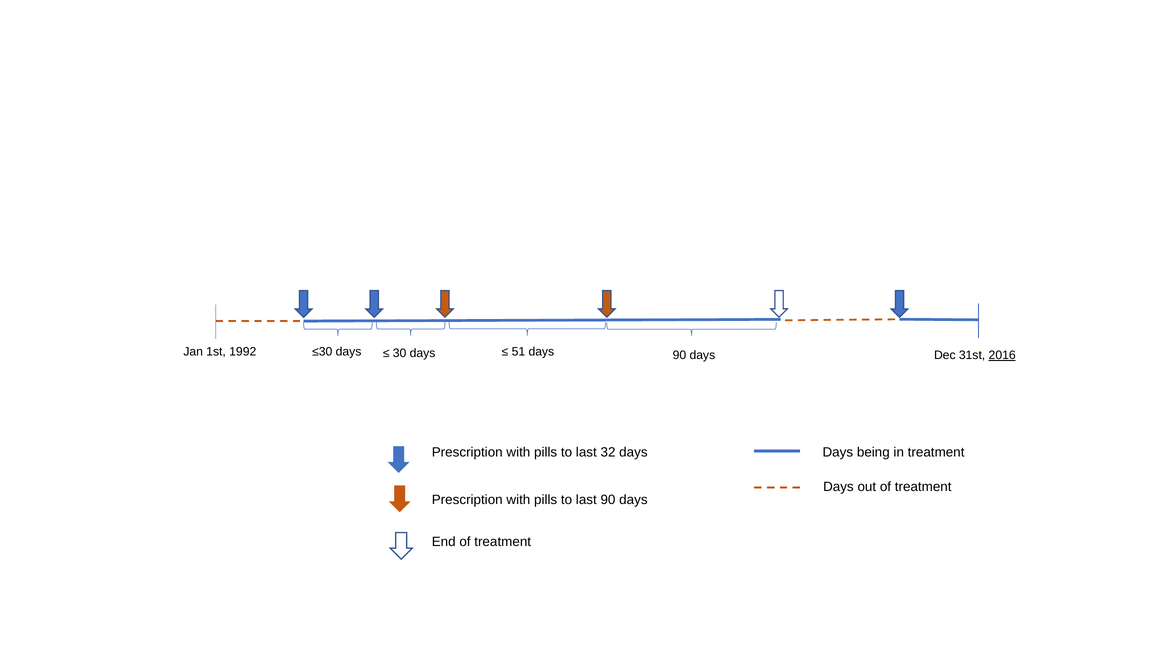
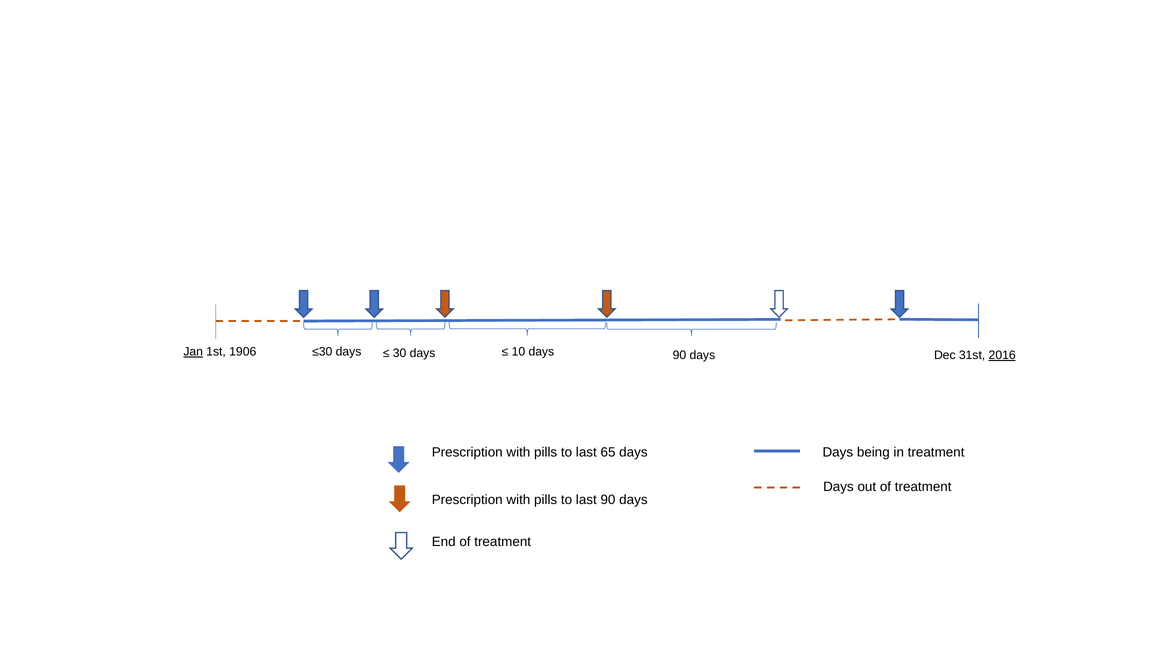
Jan underline: none -> present (193, 352)
1992: 1992 -> 1906 (243, 352)
51: 51 -> 10 (518, 352)
32: 32 -> 65 (608, 452)
